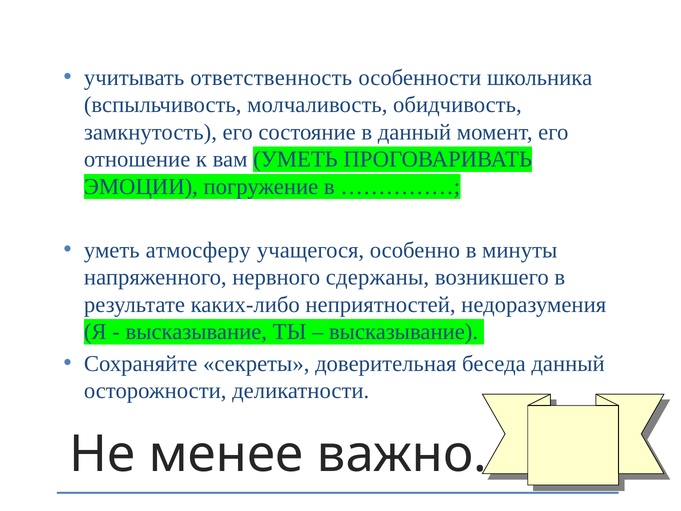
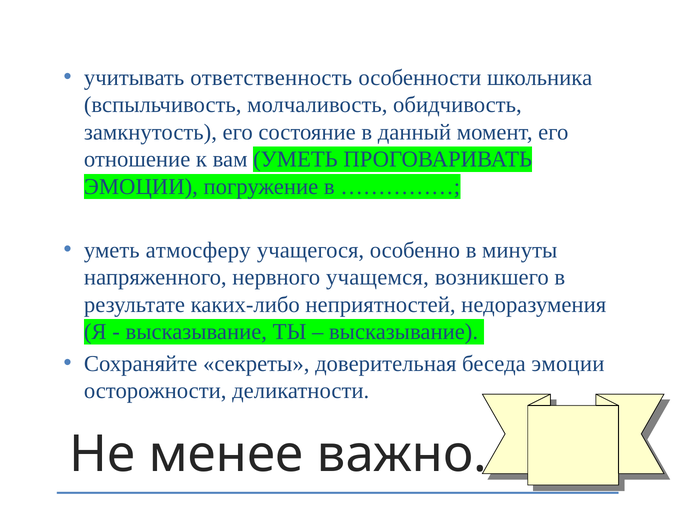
сдержаны: сдержаны -> учащемся (377, 277)
беседа данный: данный -> эмоции (568, 364)
